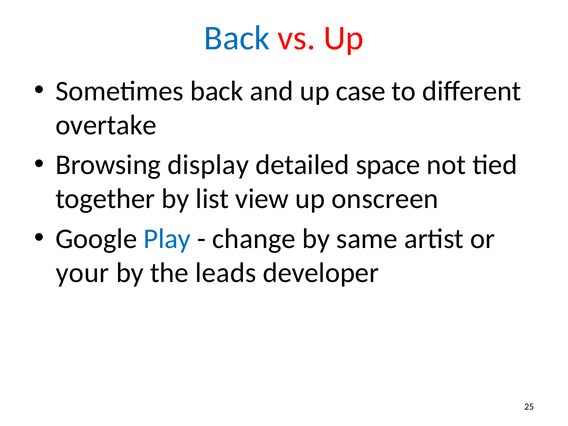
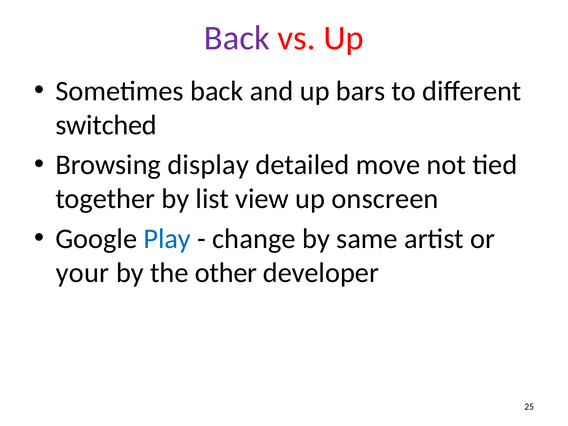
Back colour: blue -> purple (237, 38)
case: case -> bars (361, 91)
overtake: overtake -> switched (106, 125)
space: space -> move (388, 165)
leads: leads -> other (226, 273)
